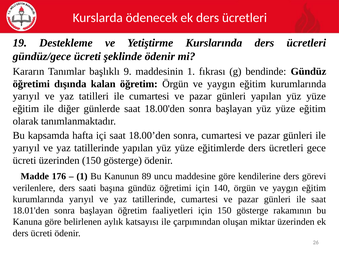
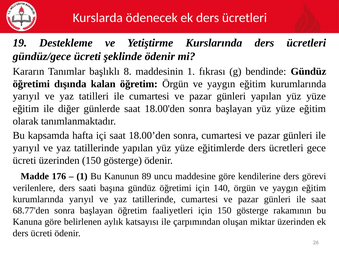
9: 9 -> 8 (128, 72)
18.01'den: 18.01'den -> 68.77'den (31, 211)
